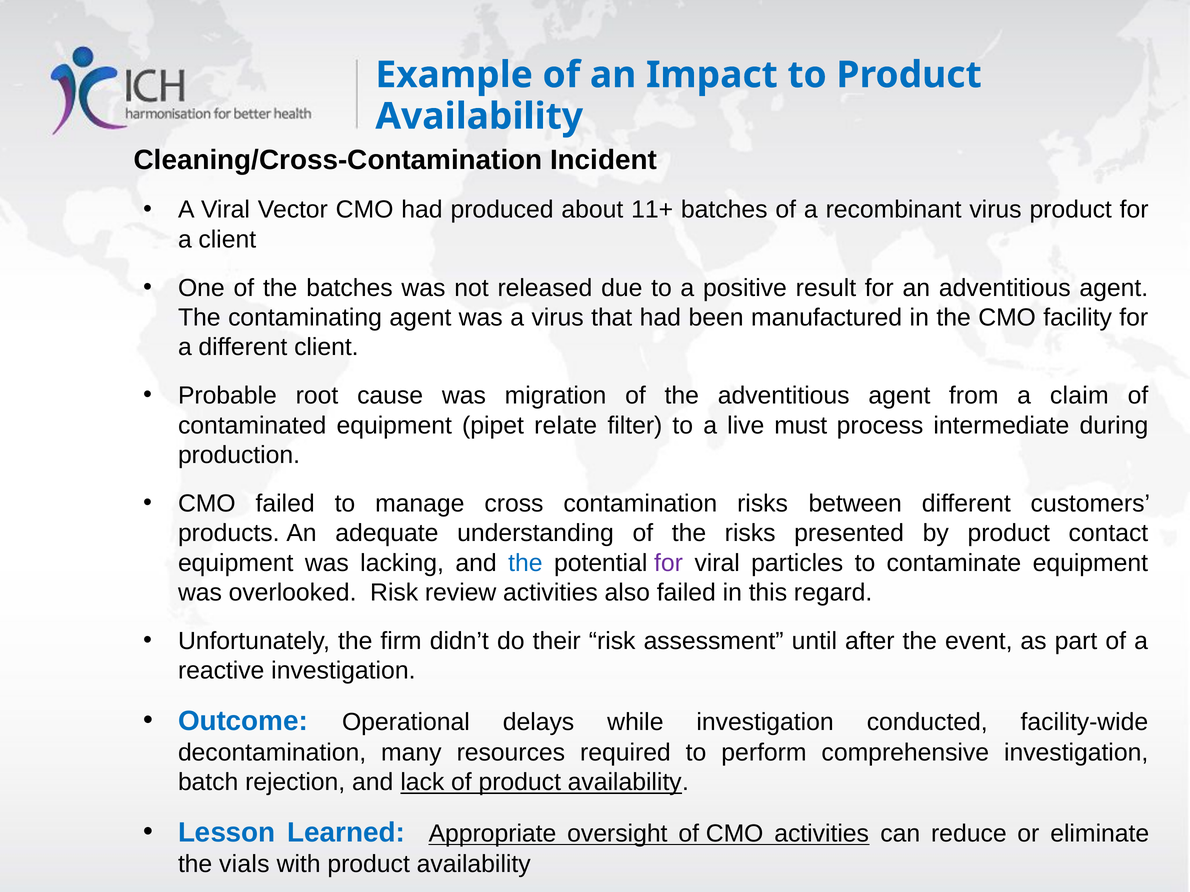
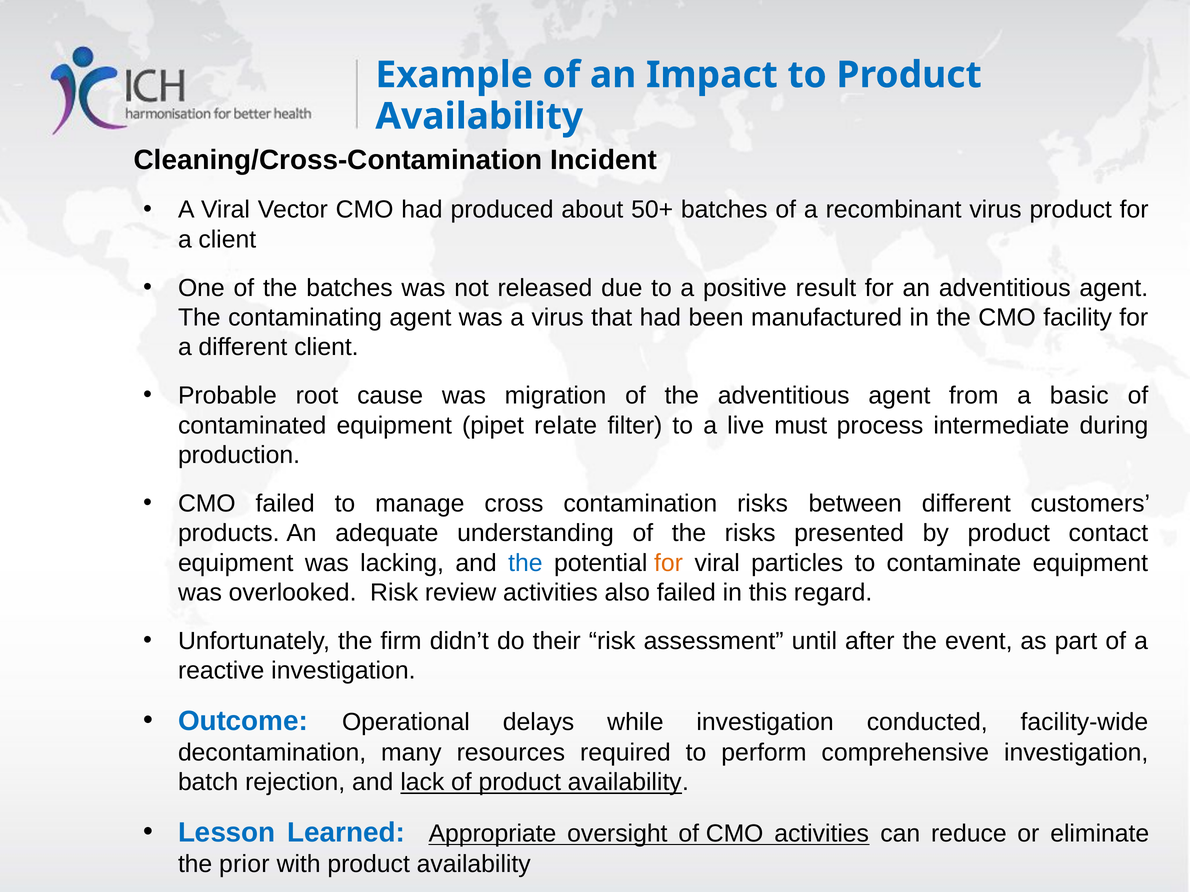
11+: 11+ -> 50+ (652, 210)
claim: claim -> basic (1079, 396)
for colour: purple -> orange (669, 563)
vials: vials -> prior (244, 864)
